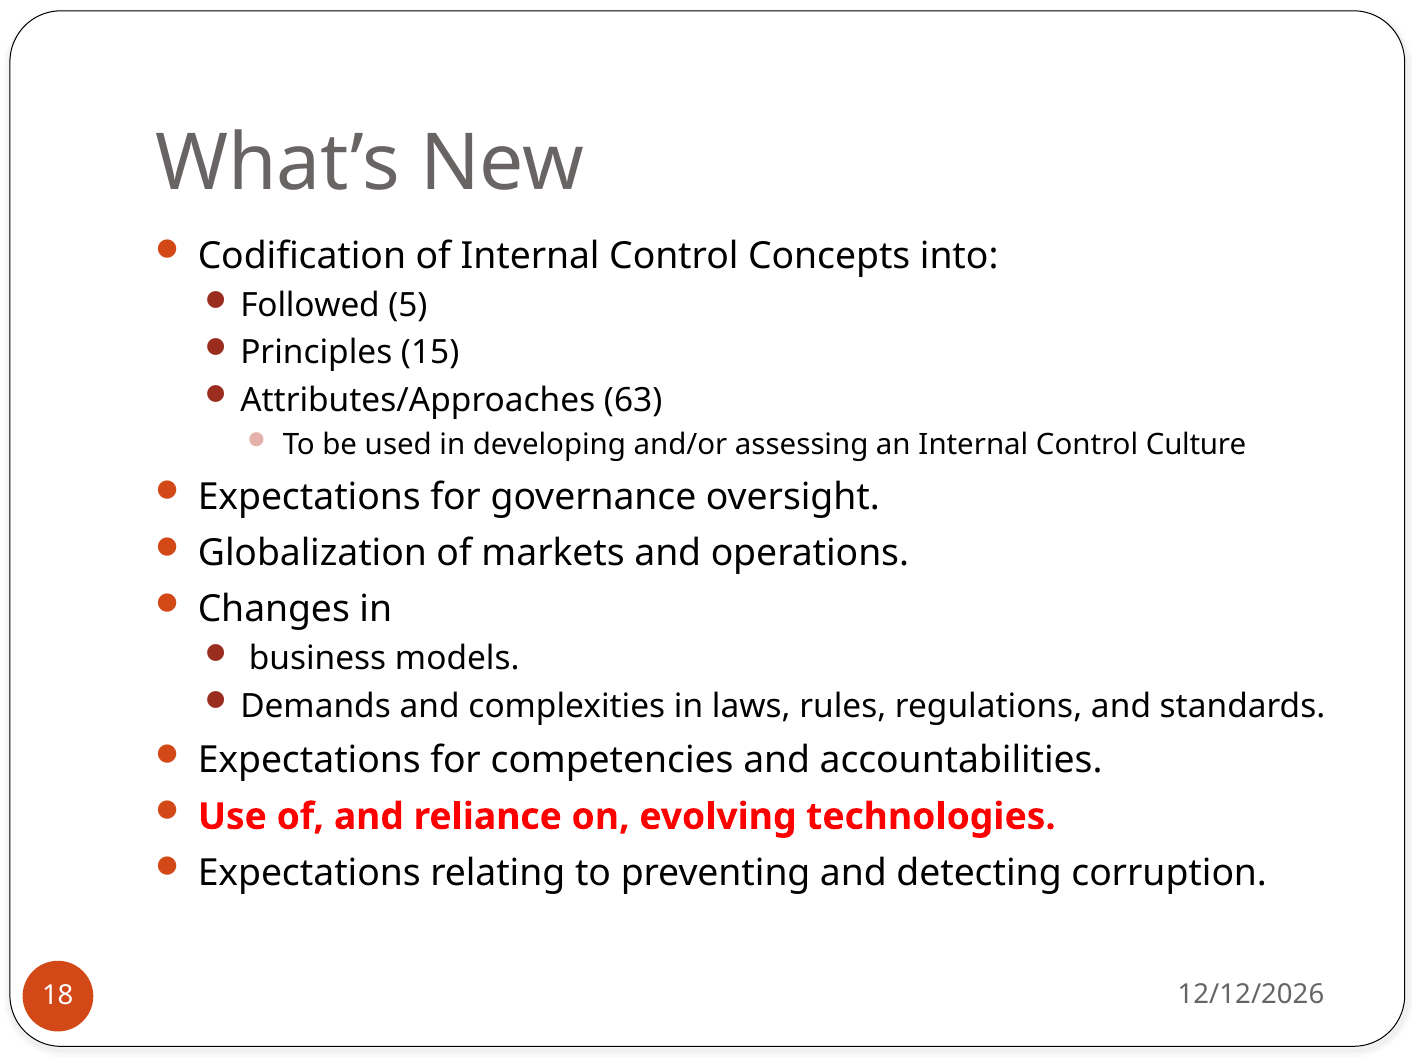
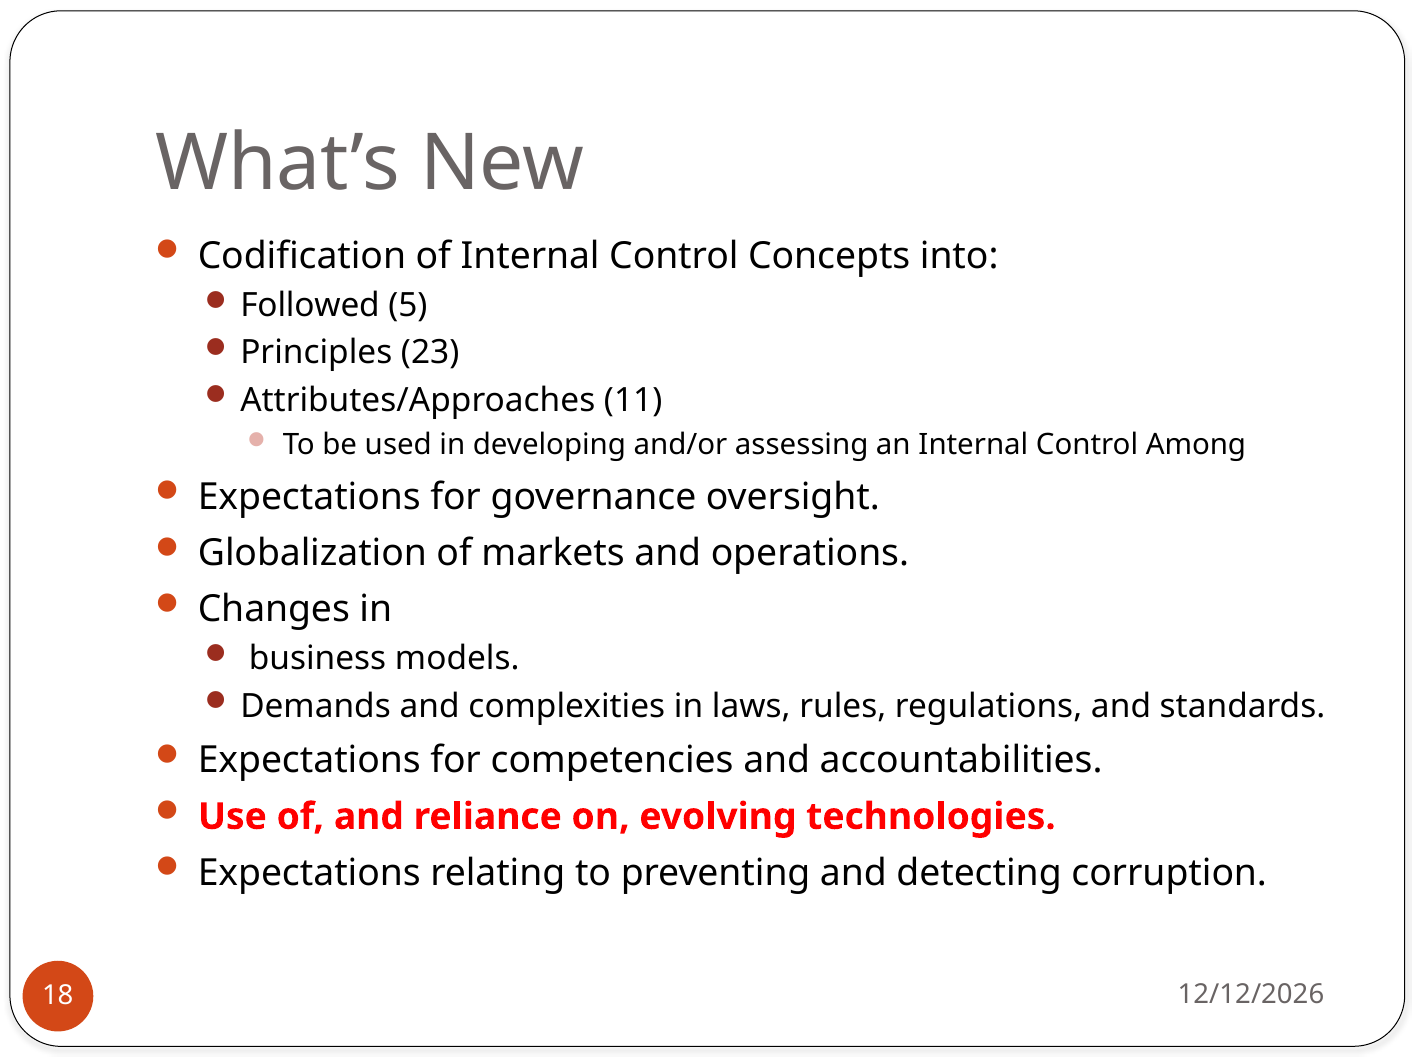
15: 15 -> 23 (430, 353)
63: 63 -> 11 (633, 400)
Culture: Culture -> Among (1196, 445)
